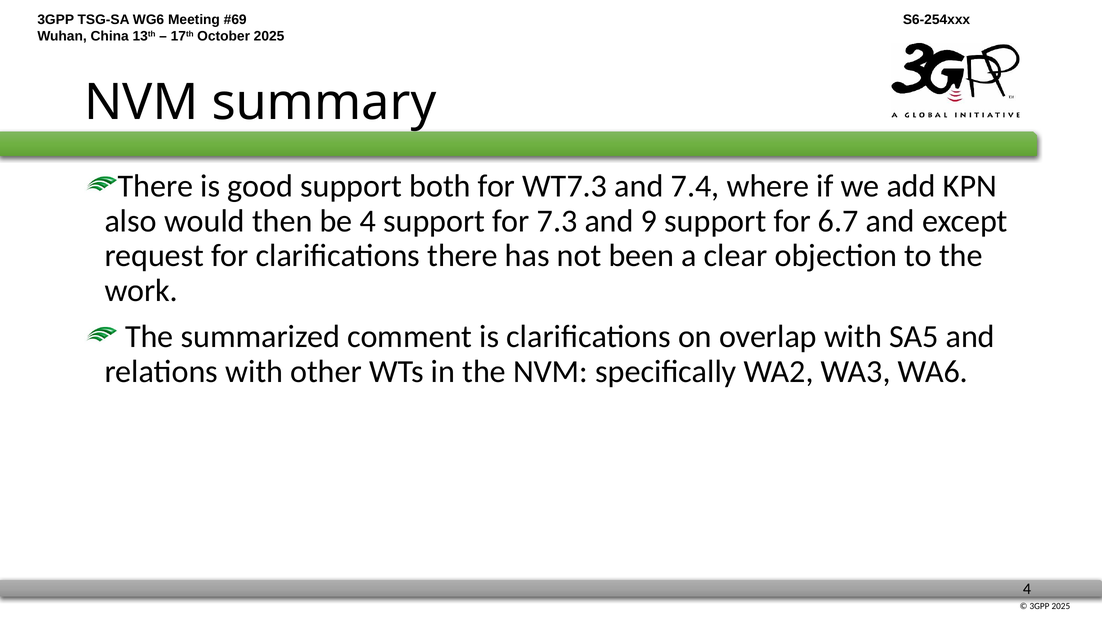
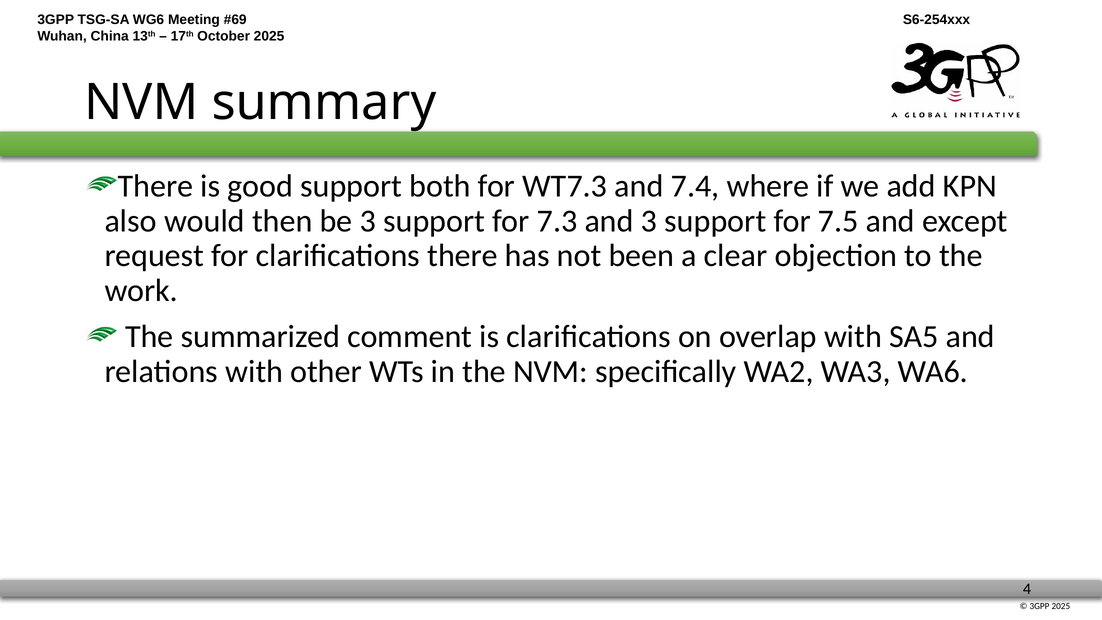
be 4: 4 -> 3 (368, 221)
and 9: 9 -> 3 (649, 221)
6.7: 6.7 -> 7.5 (838, 221)
